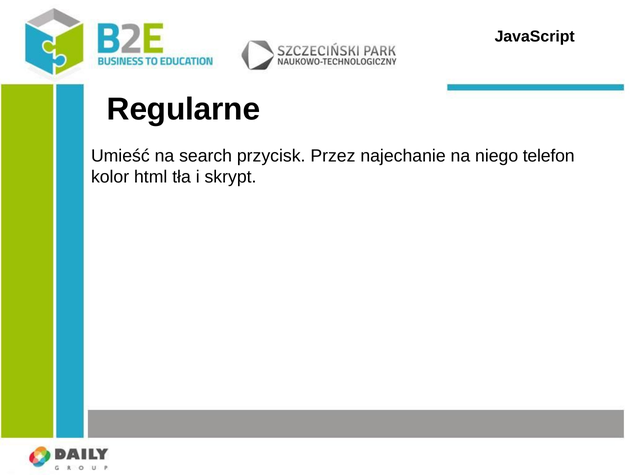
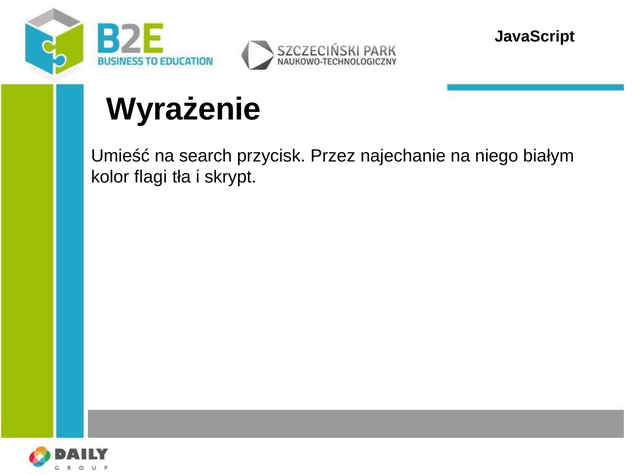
Regularne: Regularne -> Wyrażenie (184, 110)
telefon: telefon -> białym (549, 156)
html: html -> flagi (151, 177)
